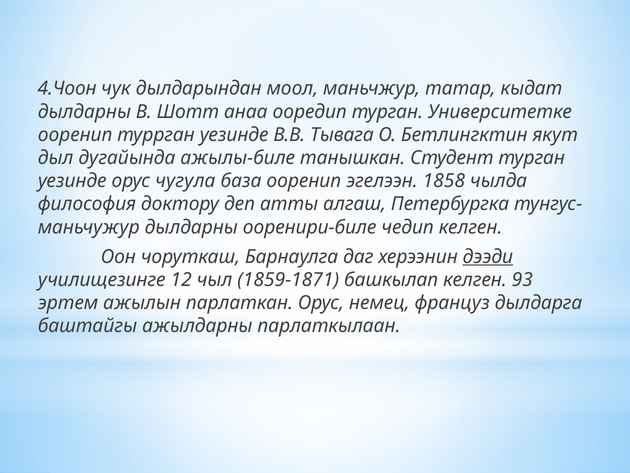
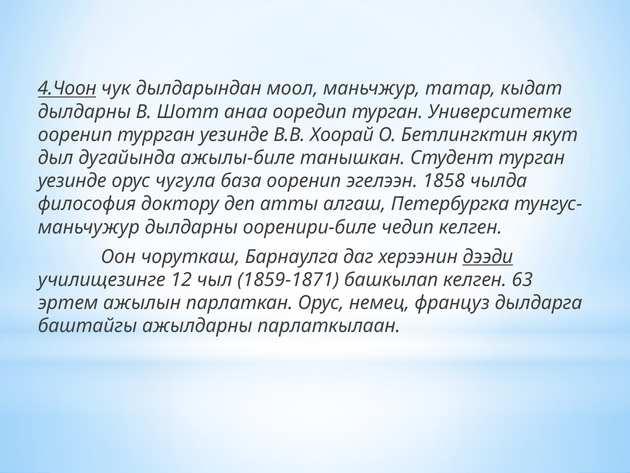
4.Чоон underline: none -> present (67, 89)
Тывага: Тывага -> Хоорай (342, 135)
93: 93 -> 63 (522, 280)
